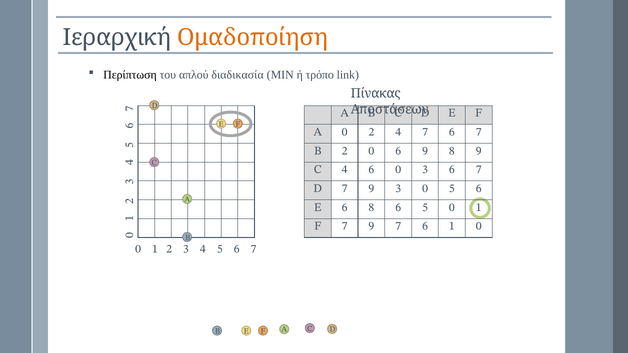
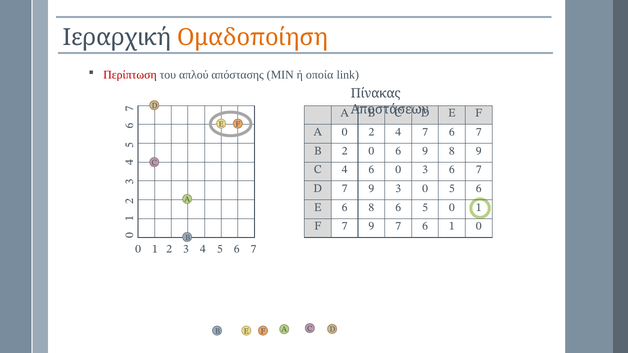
Περίπτωση colour: black -> red (130, 75)
διαδικασία: διαδικασία -> απόστασης (238, 75)
τρόπο: τρόπο -> οποία (320, 75)
